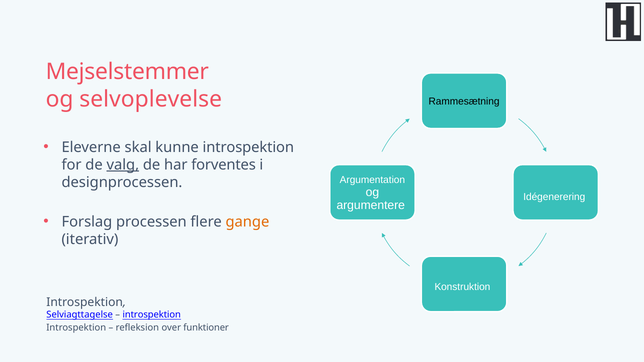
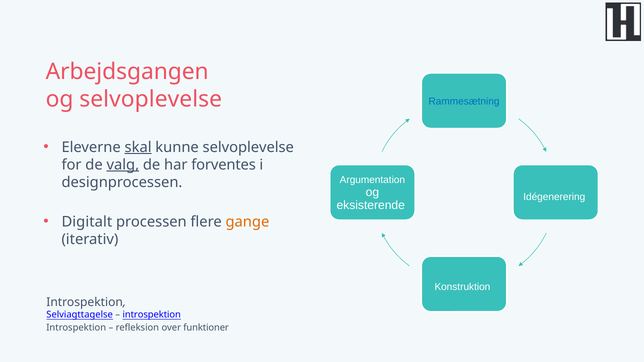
Mejselstemmer: Mejselstemmer -> Arbejdsgangen (127, 72)
Rammesætning colour: black -> blue (464, 101)
skal underline: none -> present (138, 147)
kunne introspektion: introspektion -> selvoplevelse (248, 147)
argumentere: argumentere -> eksisterende (371, 205)
Forslag: Forslag -> Digitalt (87, 222)
